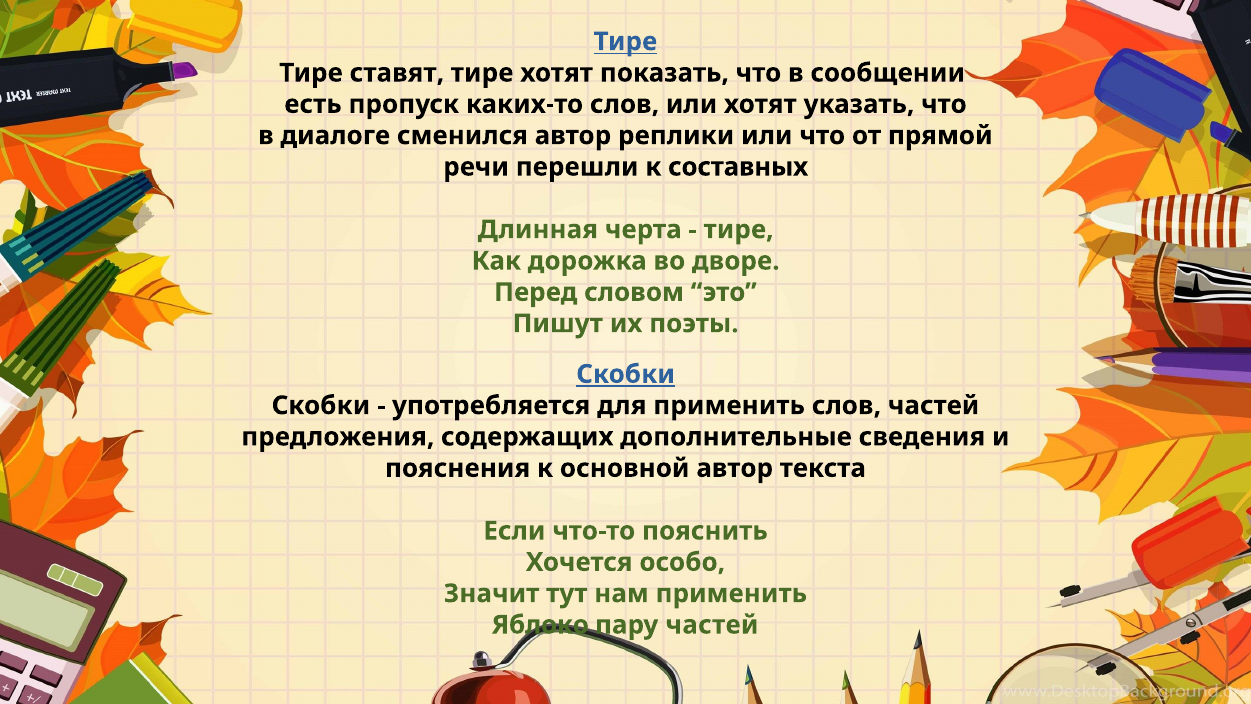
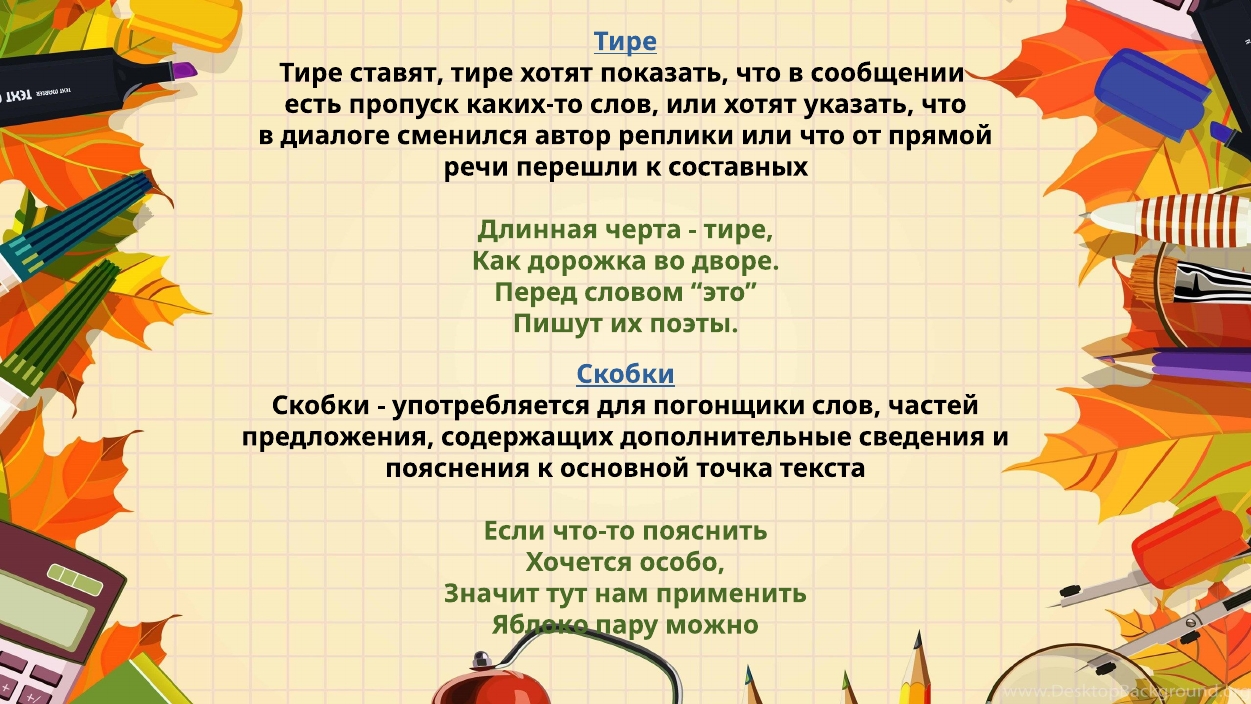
для применить: применить -> погонщики (729, 405)
основной автор: автор -> точка (735, 468)
пару частей: частей -> можно (712, 625)
